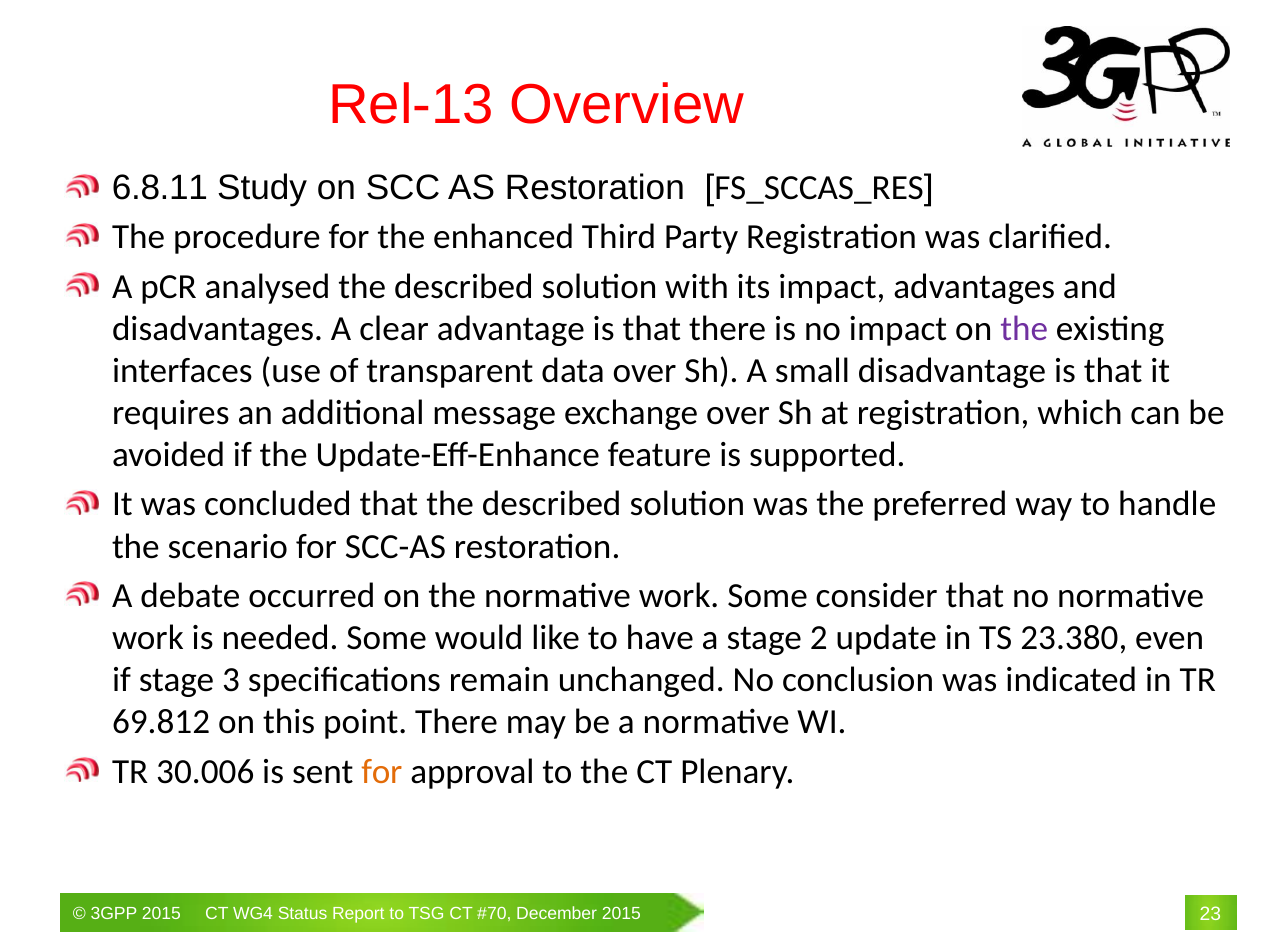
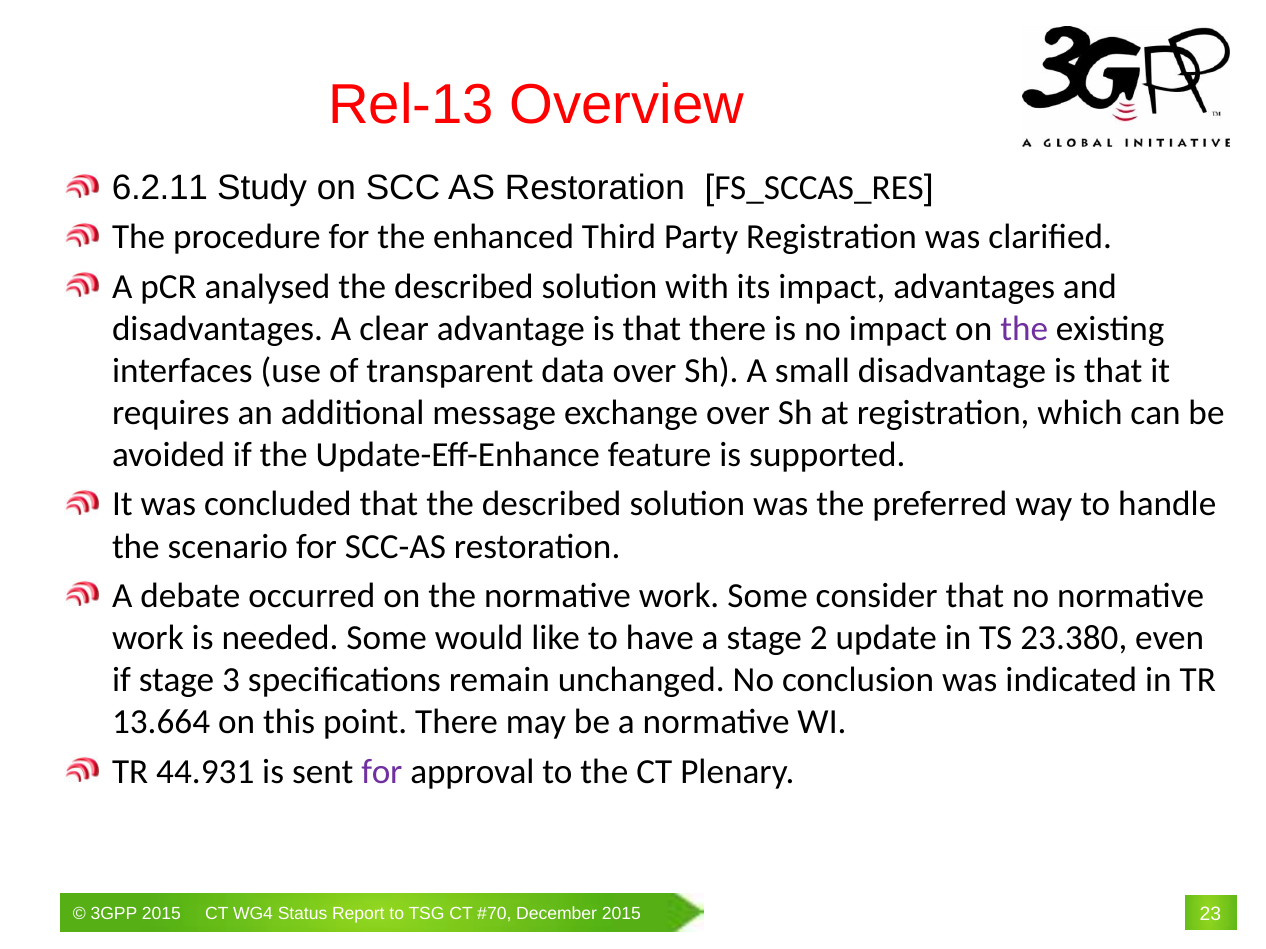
6.8.11: 6.8.11 -> 6.2.11 (160, 188)
69.812: 69.812 -> 13.664 (161, 723)
30.006: 30.006 -> 44.931 (205, 772)
for colour: orange -> purple (382, 772)
